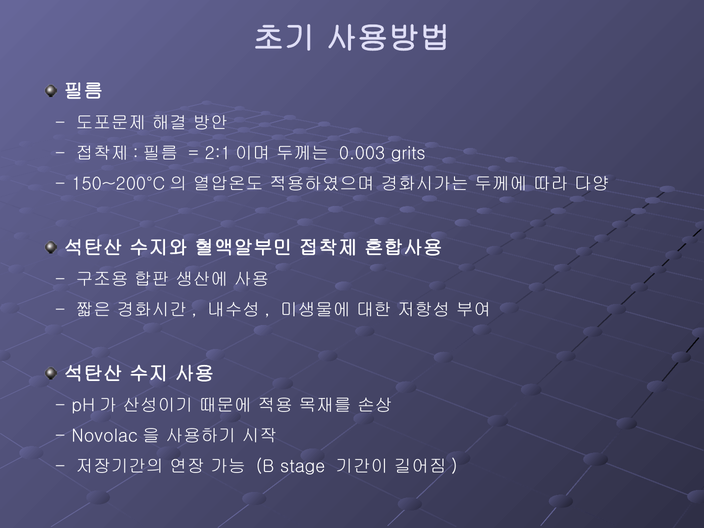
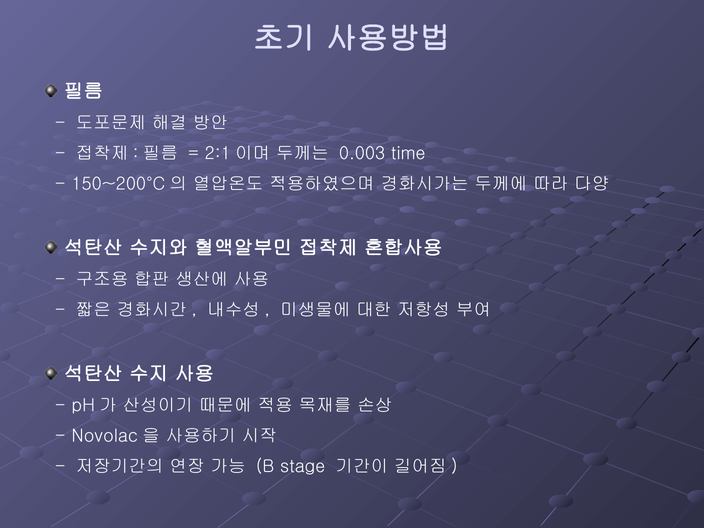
grits: grits -> time (408, 154)
